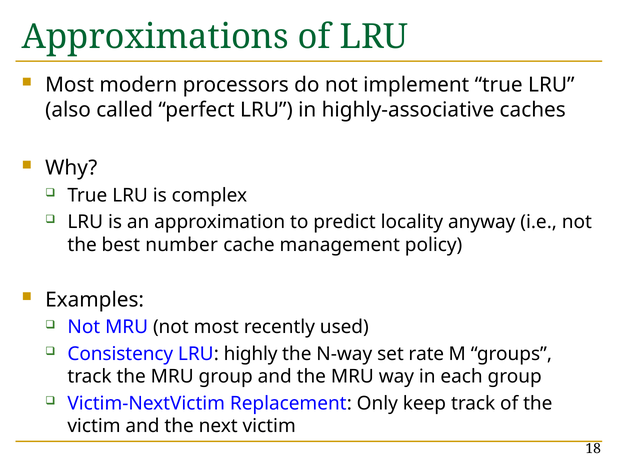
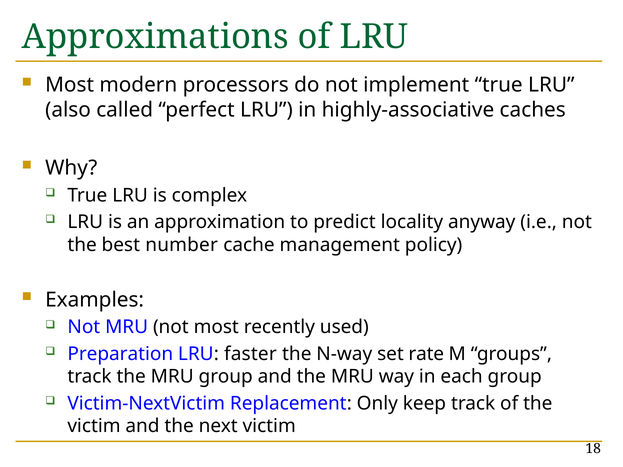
Consistency: Consistency -> Preparation (120, 354)
highly: highly -> faster (250, 354)
